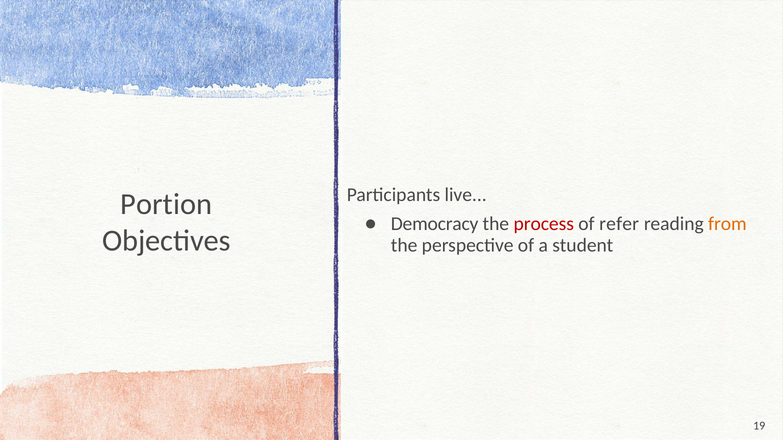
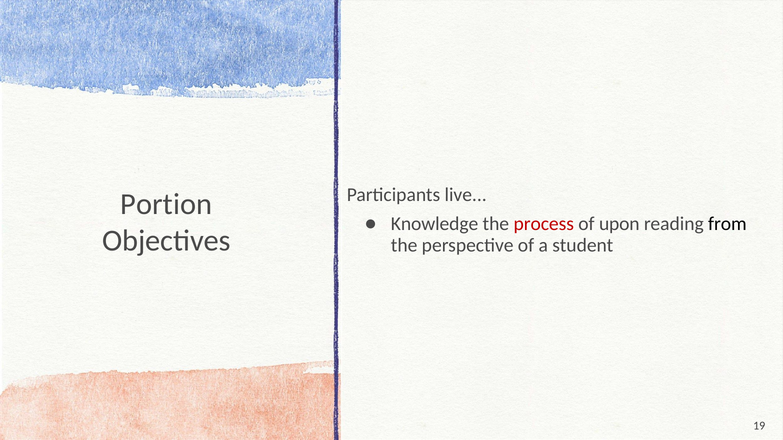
Democracy: Democracy -> Knowledge (435, 224)
refer: refer -> upon (619, 224)
from colour: orange -> black (727, 224)
